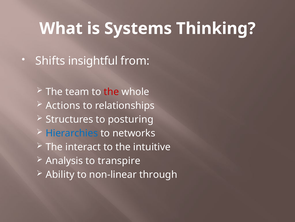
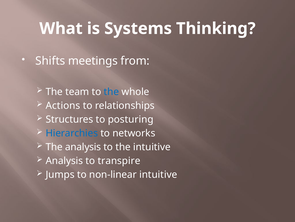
insightful: insightful -> meetings (93, 61)
the colour: red -> blue (111, 91)
The interact: interact -> analysis (83, 147)
Ability: Ability -> Jumps (60, 174)
non-linear through: through -> intuitive (158, 174)
